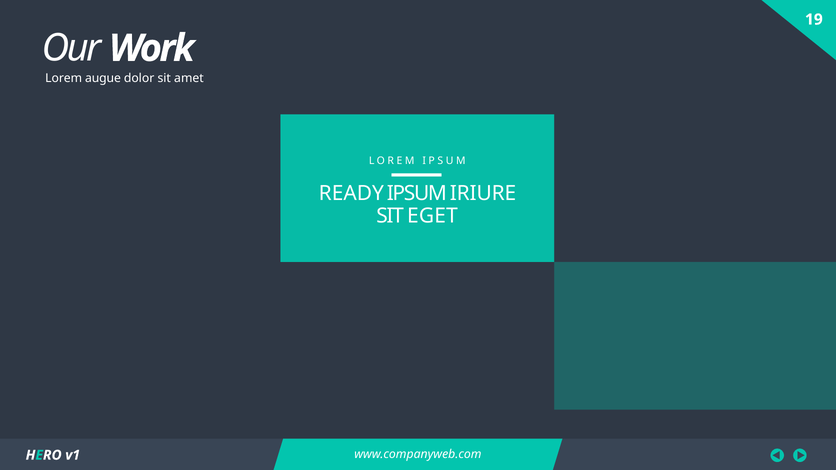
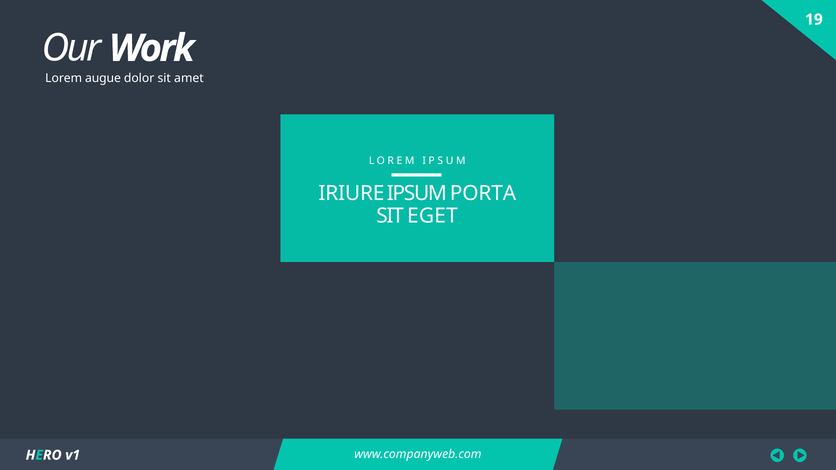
READY: READY -> IRIURE (351, 193)
IRIURE: IRIURE -> PORTA (483, 193)
